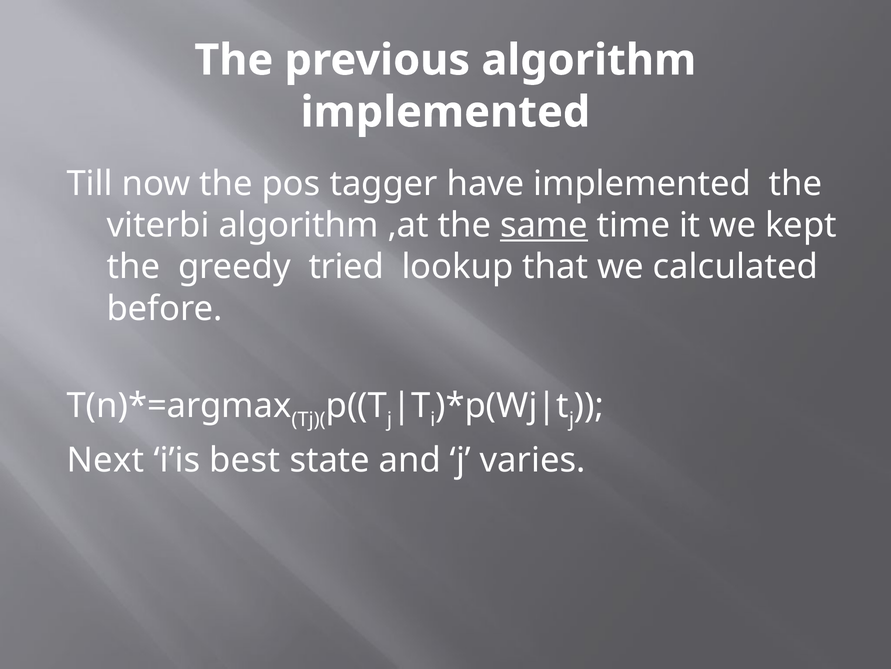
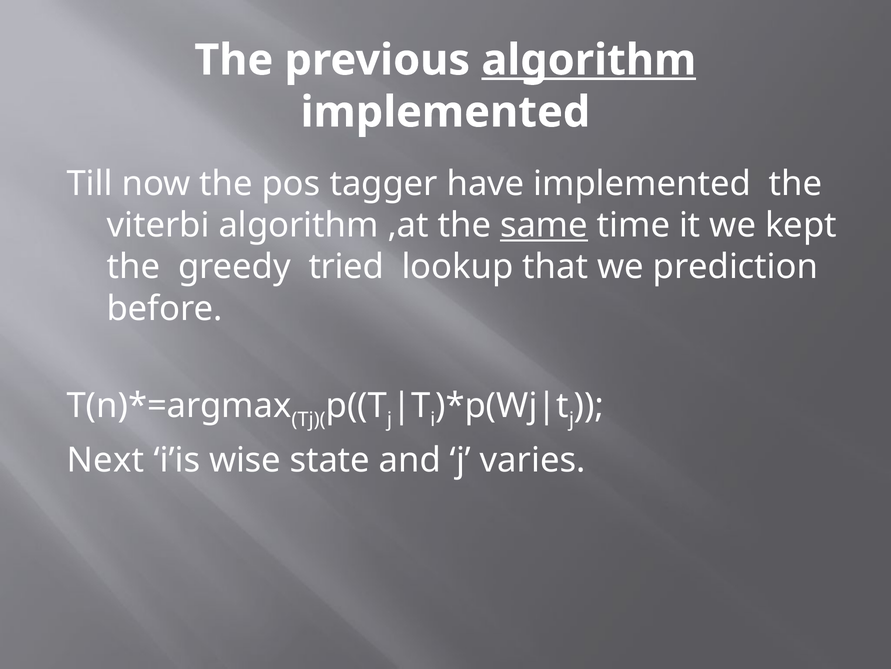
algorithm underline: none -> present (589, 60)
calculated: calculated -> prediction (735, 267)
best: best -> wise (245, 460)
